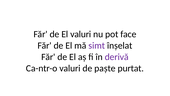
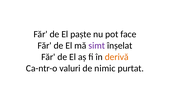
El valuri: valuri -> paște (81, 34)
derivă colour: purple -> orange (117, 57)
paște: paște -> nimic (105, 68)
